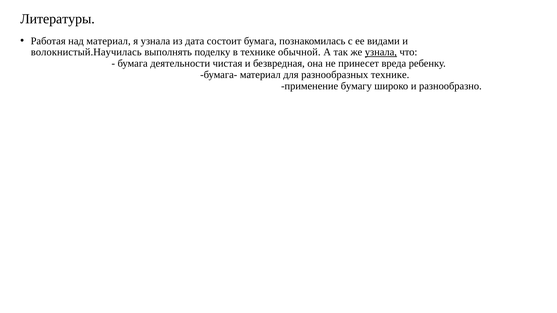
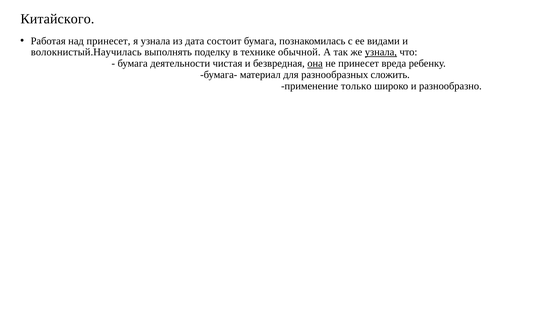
Литературы: Литературы -> Китайского (57, 19)
над материал: материал -> принесет (108, 41)
она underline: none -> present (315, 64)
разнообразных технике: технике -> сложить (390, 75)
бумагу: бумагу -> только (356, 86)
